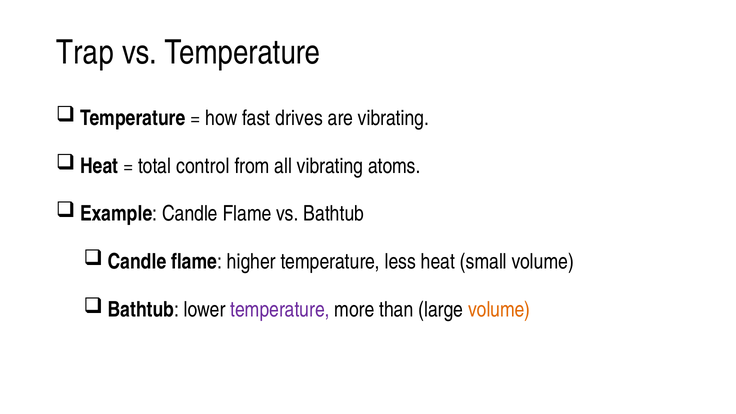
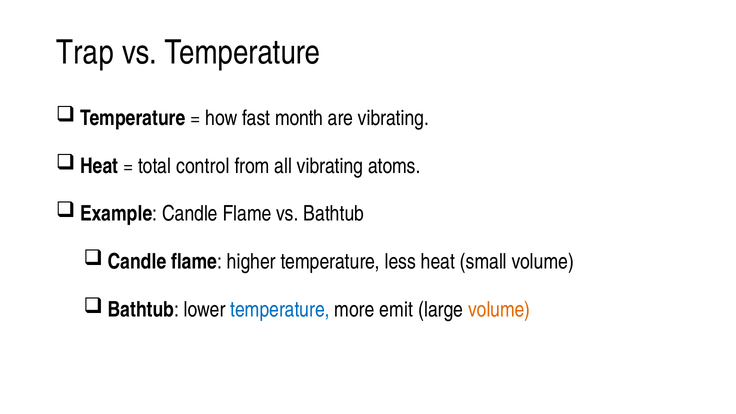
drives: drives -> month (299, 118)
temperature colour: purple -> blue (280, 310)
than: than -> emit (396, 310)
